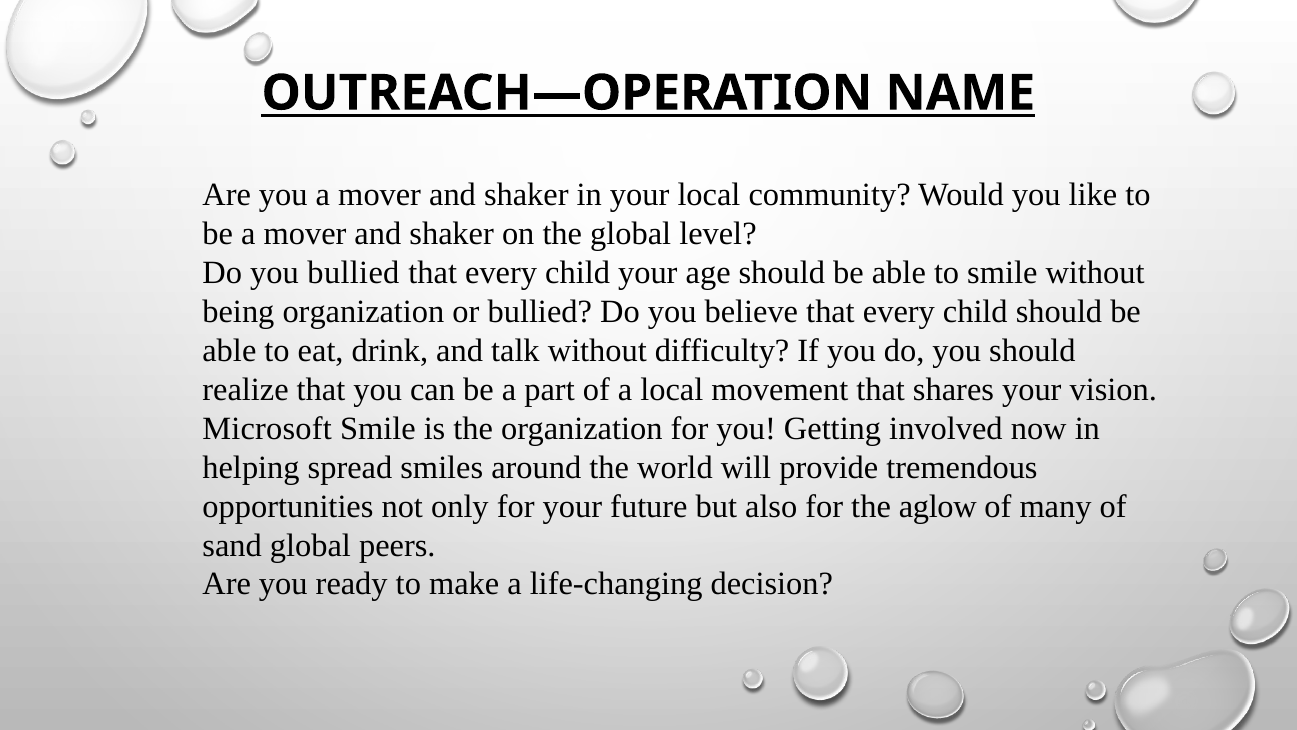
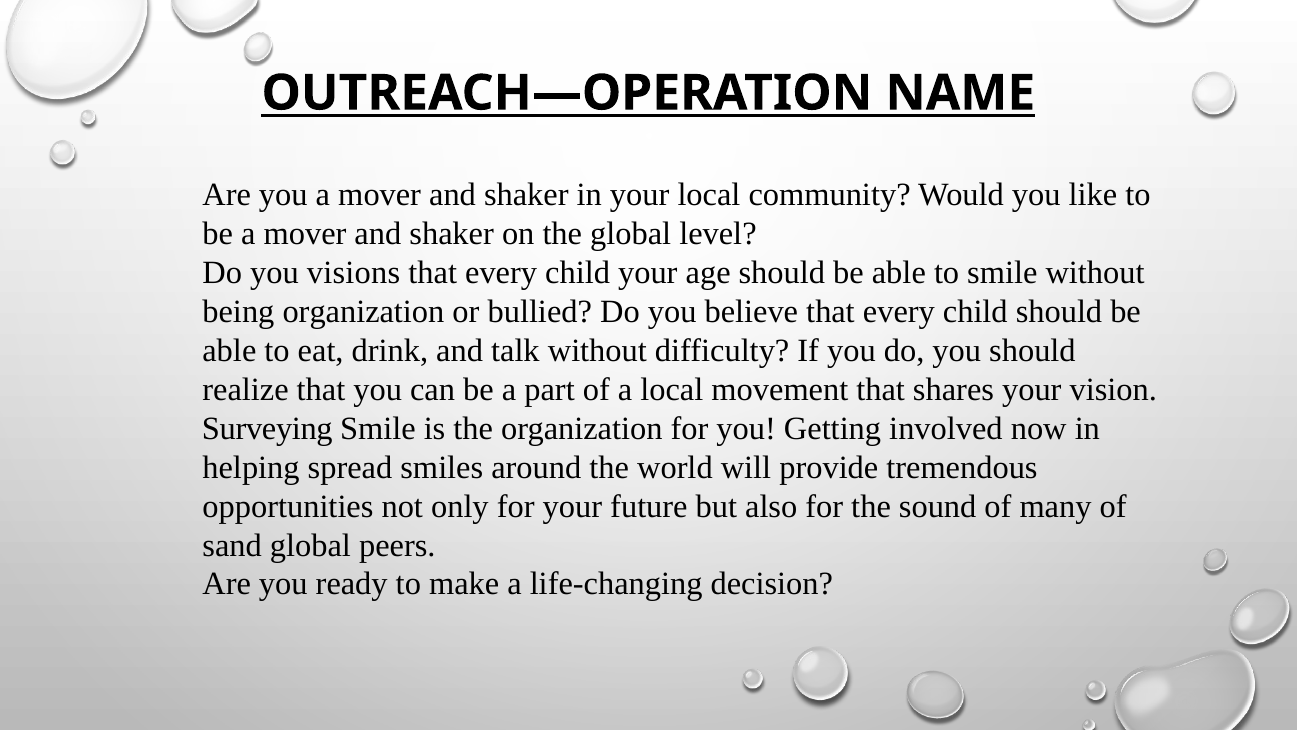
you bullied: bullied -> visions (354, 273)
Microsoft: Microsoft -> Surveying (267, 428)
aglow: aglow -> sound (938, 506)
